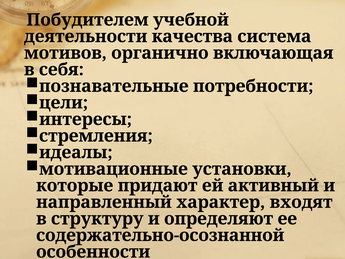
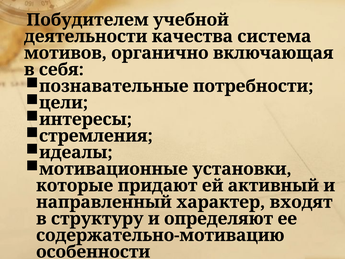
содержательно-осознанной: содержательно-осознанной -> содержательно-мотивацию (160, 235)
